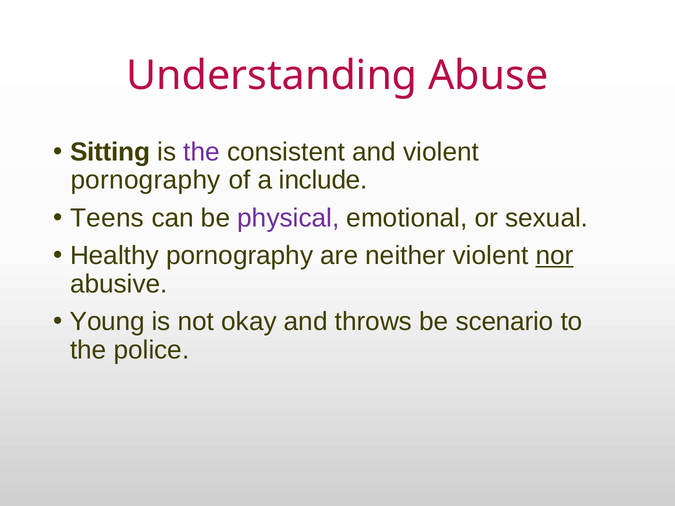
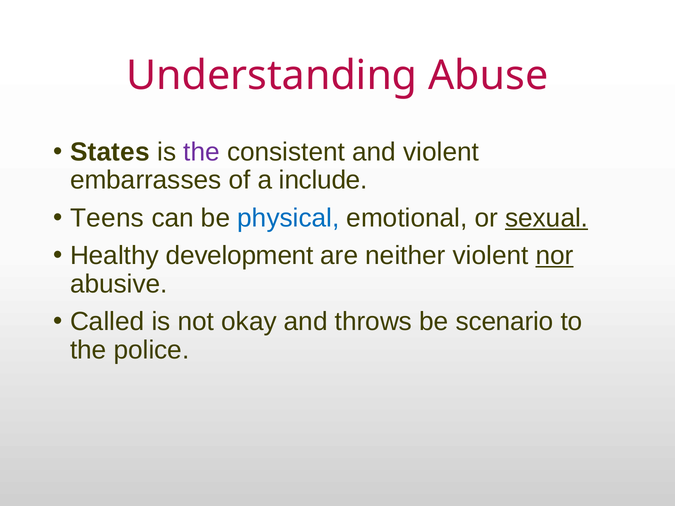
Sitting: Sitting -> States (110, 152)
pornography: pornography -> embarrasses (146, 180)
physical colour: purple -> blue (288, 218)
sexual underline: none -> present (547, 218)
Healthy pornography: pornography -> development (240, 256)
Young: Young -> Called (107, 322)
